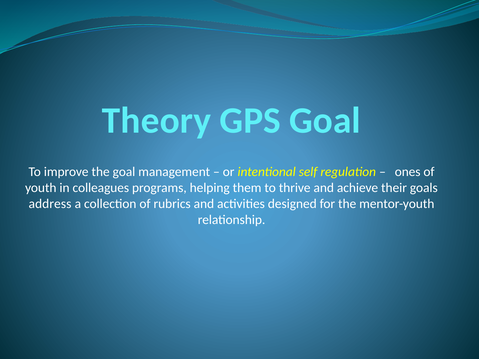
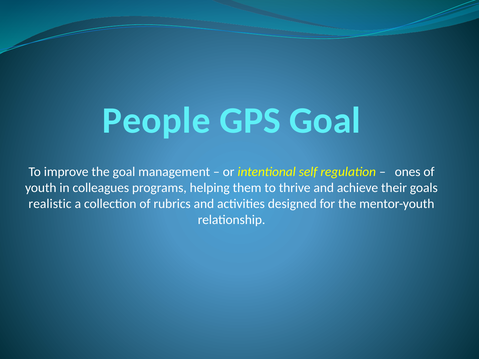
Theory: Theory -> People (156, 121)
address: address -> realistic (50, 204)
